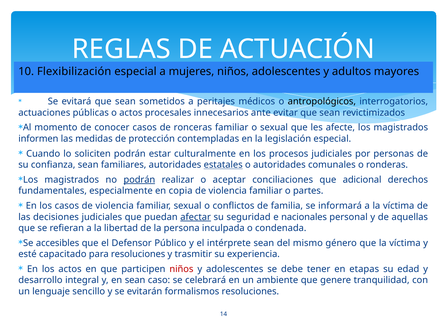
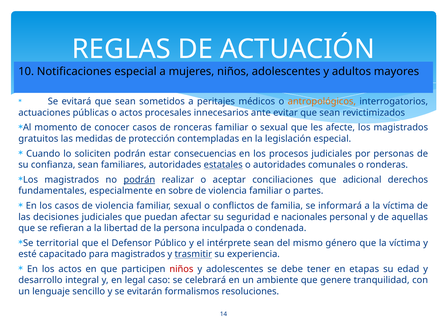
Flexibilización: Flexibilización -> Notificaciones (74, 71)
antropológicos colour: black -> orange (322, 102)
informen: informen -> gratuitos (38, 139)
culturalmente: culturalmente -> consecuencias (205, 154)
copia: copia -> sobre (181, 191)
afectar underline: present -> none (196, 217)
accesibles: accesibles -> territorial (58, 243)
para resoluciones: resoluciones -> magistrados (138, 254)
trasmitir underline: none -> present (193, 254)
en sean: sean -> legal (135, 280)
